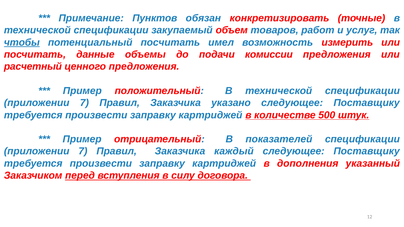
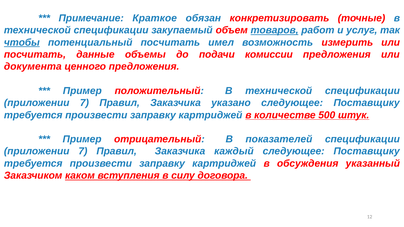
Пунктов: Пунктов -> Краткое (155, 18)
товаров underline: none -> present (275, 30)
расчетный: расчетный -> документа (33, 67)
дополнения: дополнения -> обсуждения (308, 164)
перед: перед -> каком (80, 176)
